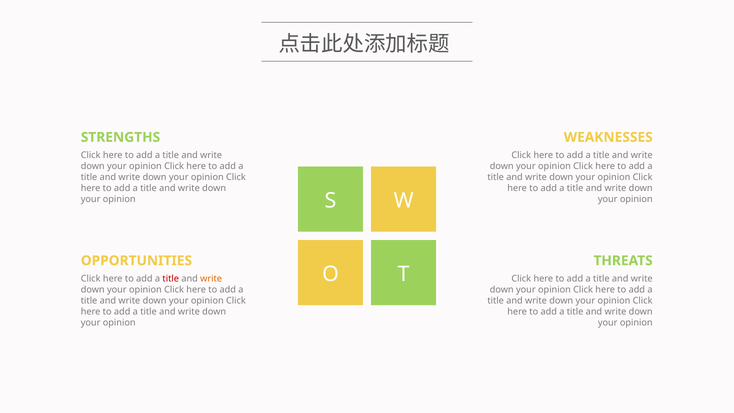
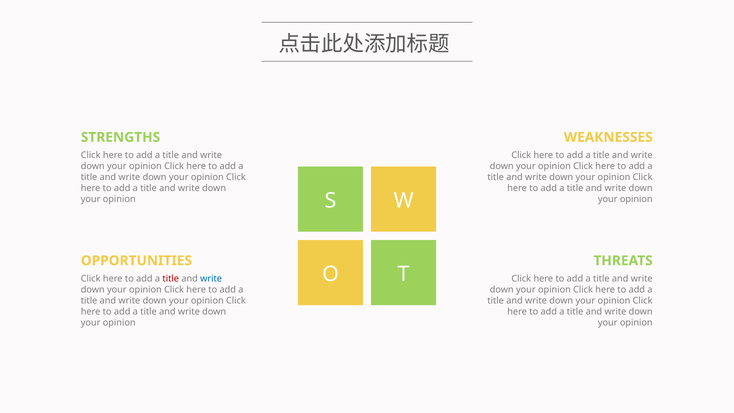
write colour: orange -> blue (211, 279)
